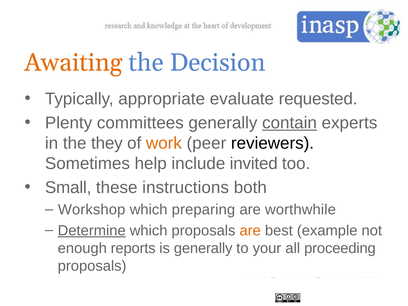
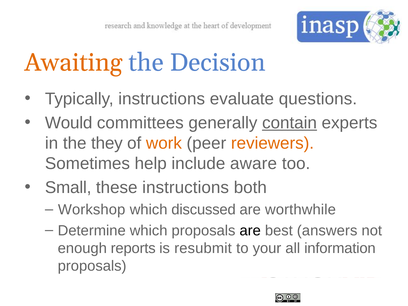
Typically appropriate: appropriate -> instructions (162, 99)
requested: requested -> questions (318, 99)
Plenty: Plenty -> Would (69, 123)
reviewers colour: black -> orange (273, 143)
invited: invited -> aware (254, 164)
preparing: preparing -> discussed (204, 210)
Determine underline: present -> none (92, 231)
are colour: orange -> black (250, 231)
example: example -> answers (327, 231)
is generally: generally -> resubmit (203, 248)
proceeding: proceeding -> information (340, 248)
